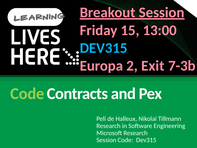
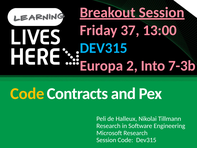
15: 15 -> 37 (130, 30)
Exit: Exit -> Into (153, 66)
Code colour: light green -> yellow (27, 93)
